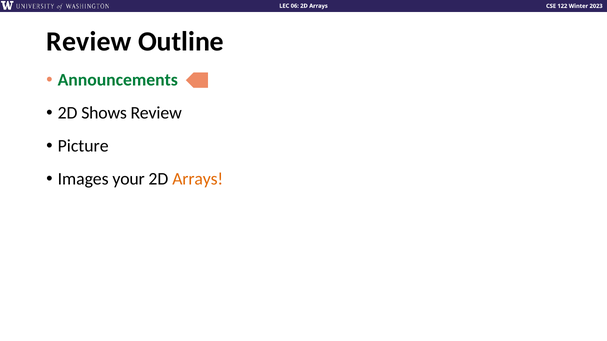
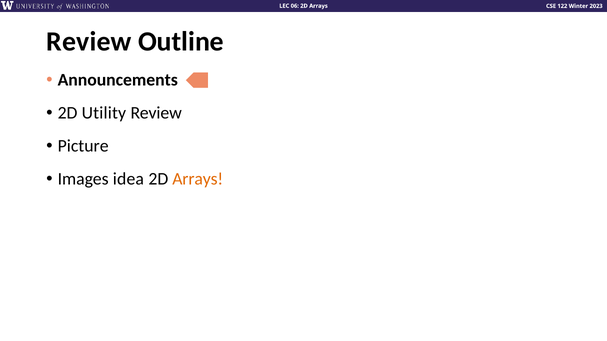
Announcements colour: green -> black (118, 80)
Shows: Shows -> Utility (104, 113)
your: your -> idea (128, 179)
